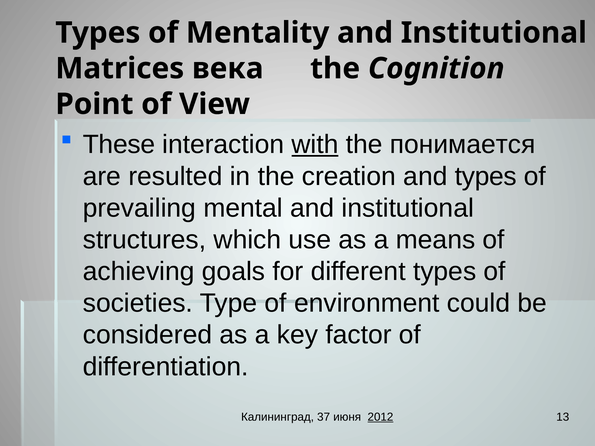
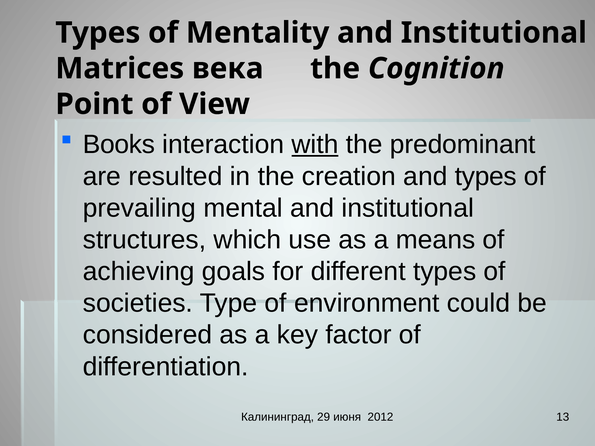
These: These -> Books (119, 145)
понимается: понимается -> predominant (463, 145)
37: 37 -> 29 (324, 417)
2012 underline: present -> none (380, 417)
